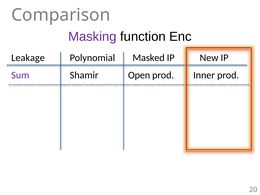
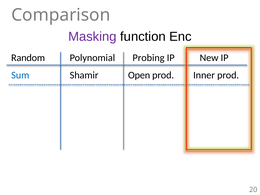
Leakage: Leakage -> Random (28, 58)
Masked: Masked -> Probing (149, 58)
Sum colour: purple -> blue (20, 75)
